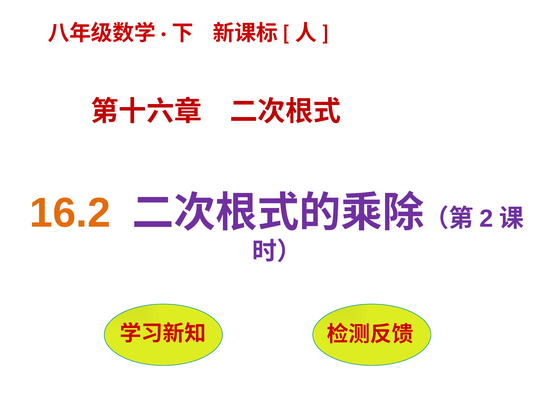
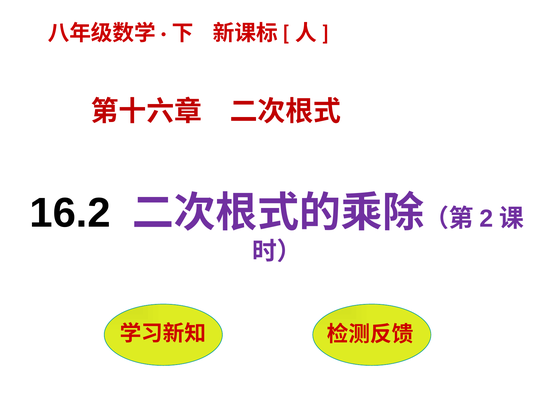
16.2 colour: orange -> black (70, 213)
